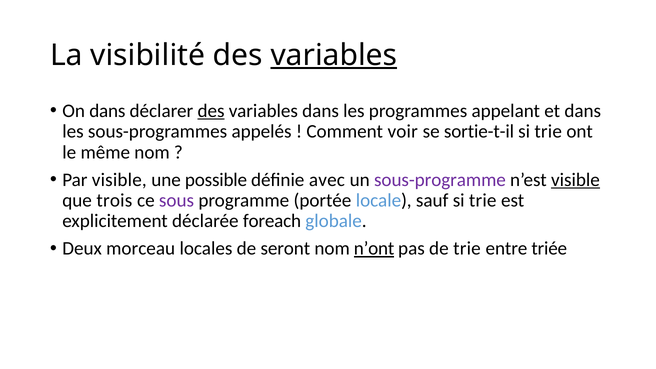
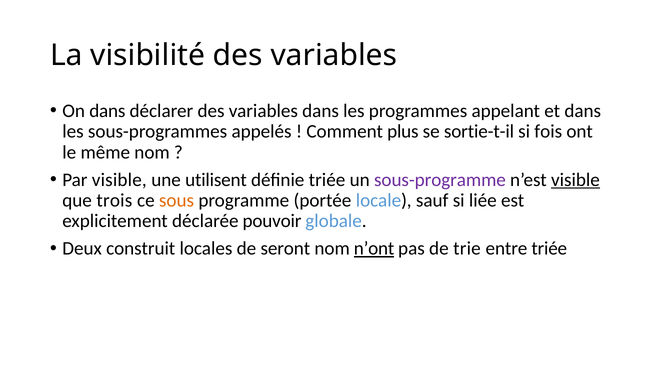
variables underline: present -> none (334, 55)
des underline: present -> none (211, 111)
voir: voir -> plus (403, 132)
trie: trie -> fois (548, 132)
possible: possible -> utilisent (216, 180)
définie avec: avec -> triée (327, 180)
sous colour: purple -> orange (177, 200)
sauf si trie: trie -> liée (483, 200)
foreach: foreach -> pouvoir (272, 221)
morceau: morceau -> construit (141, 249)
